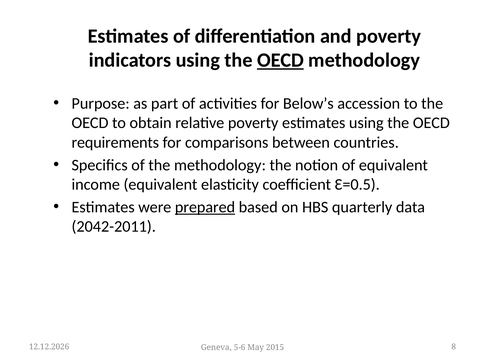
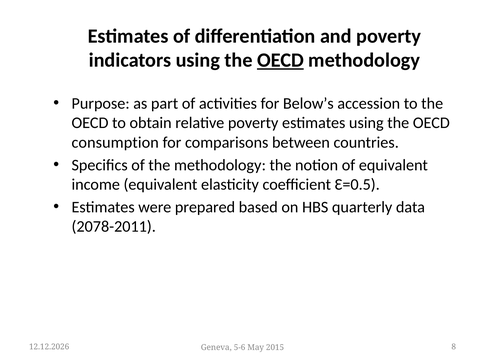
requirements: requirements -> consumption (115, 142)
prepared underline: present -> none (205, 207)
2042-2011: 2042-2011 -> 2078-2011 (114, 226)
